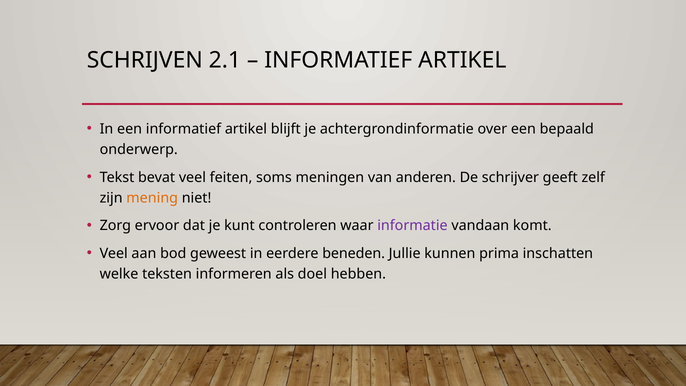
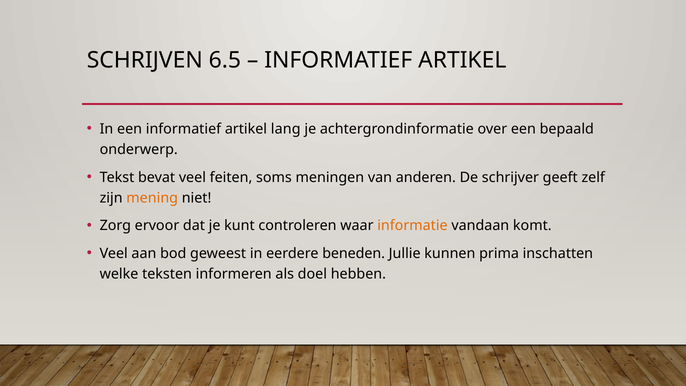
2.1: 2.1 -> 6.5 (225, 60)
blijft: blijft -> lang (286, 129)
informatie colour: purple -> orange (412, 226)
